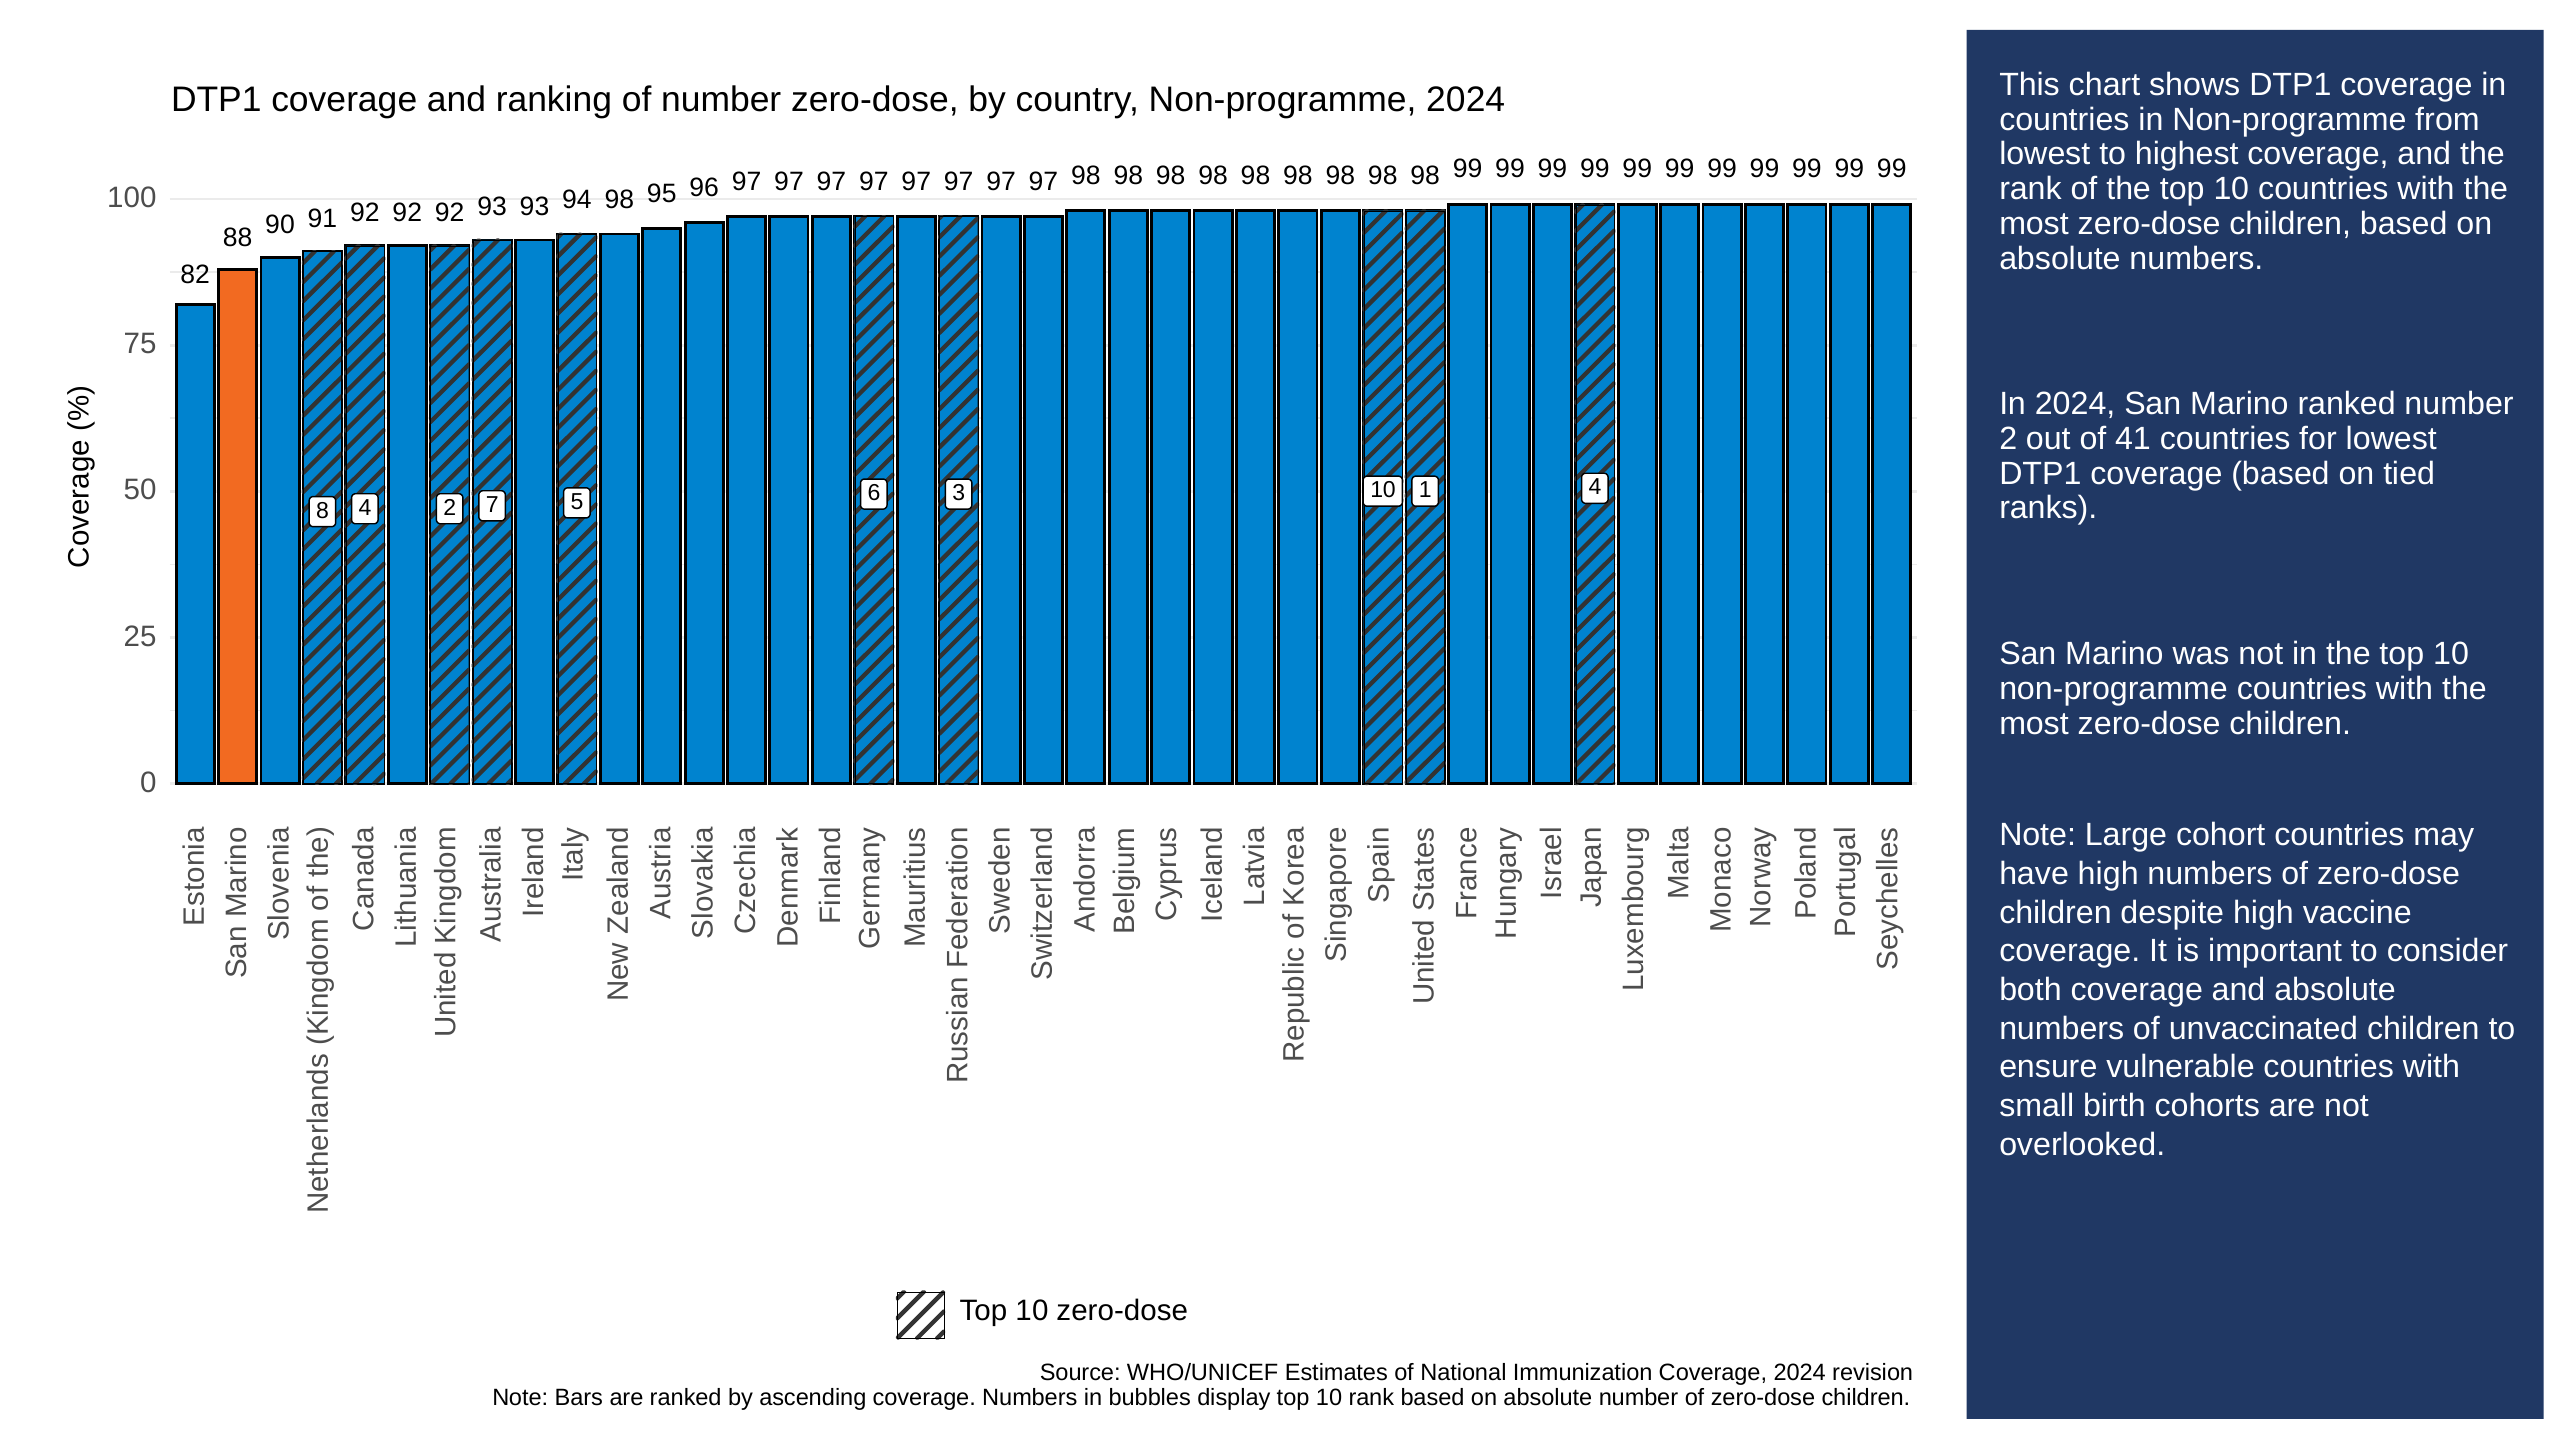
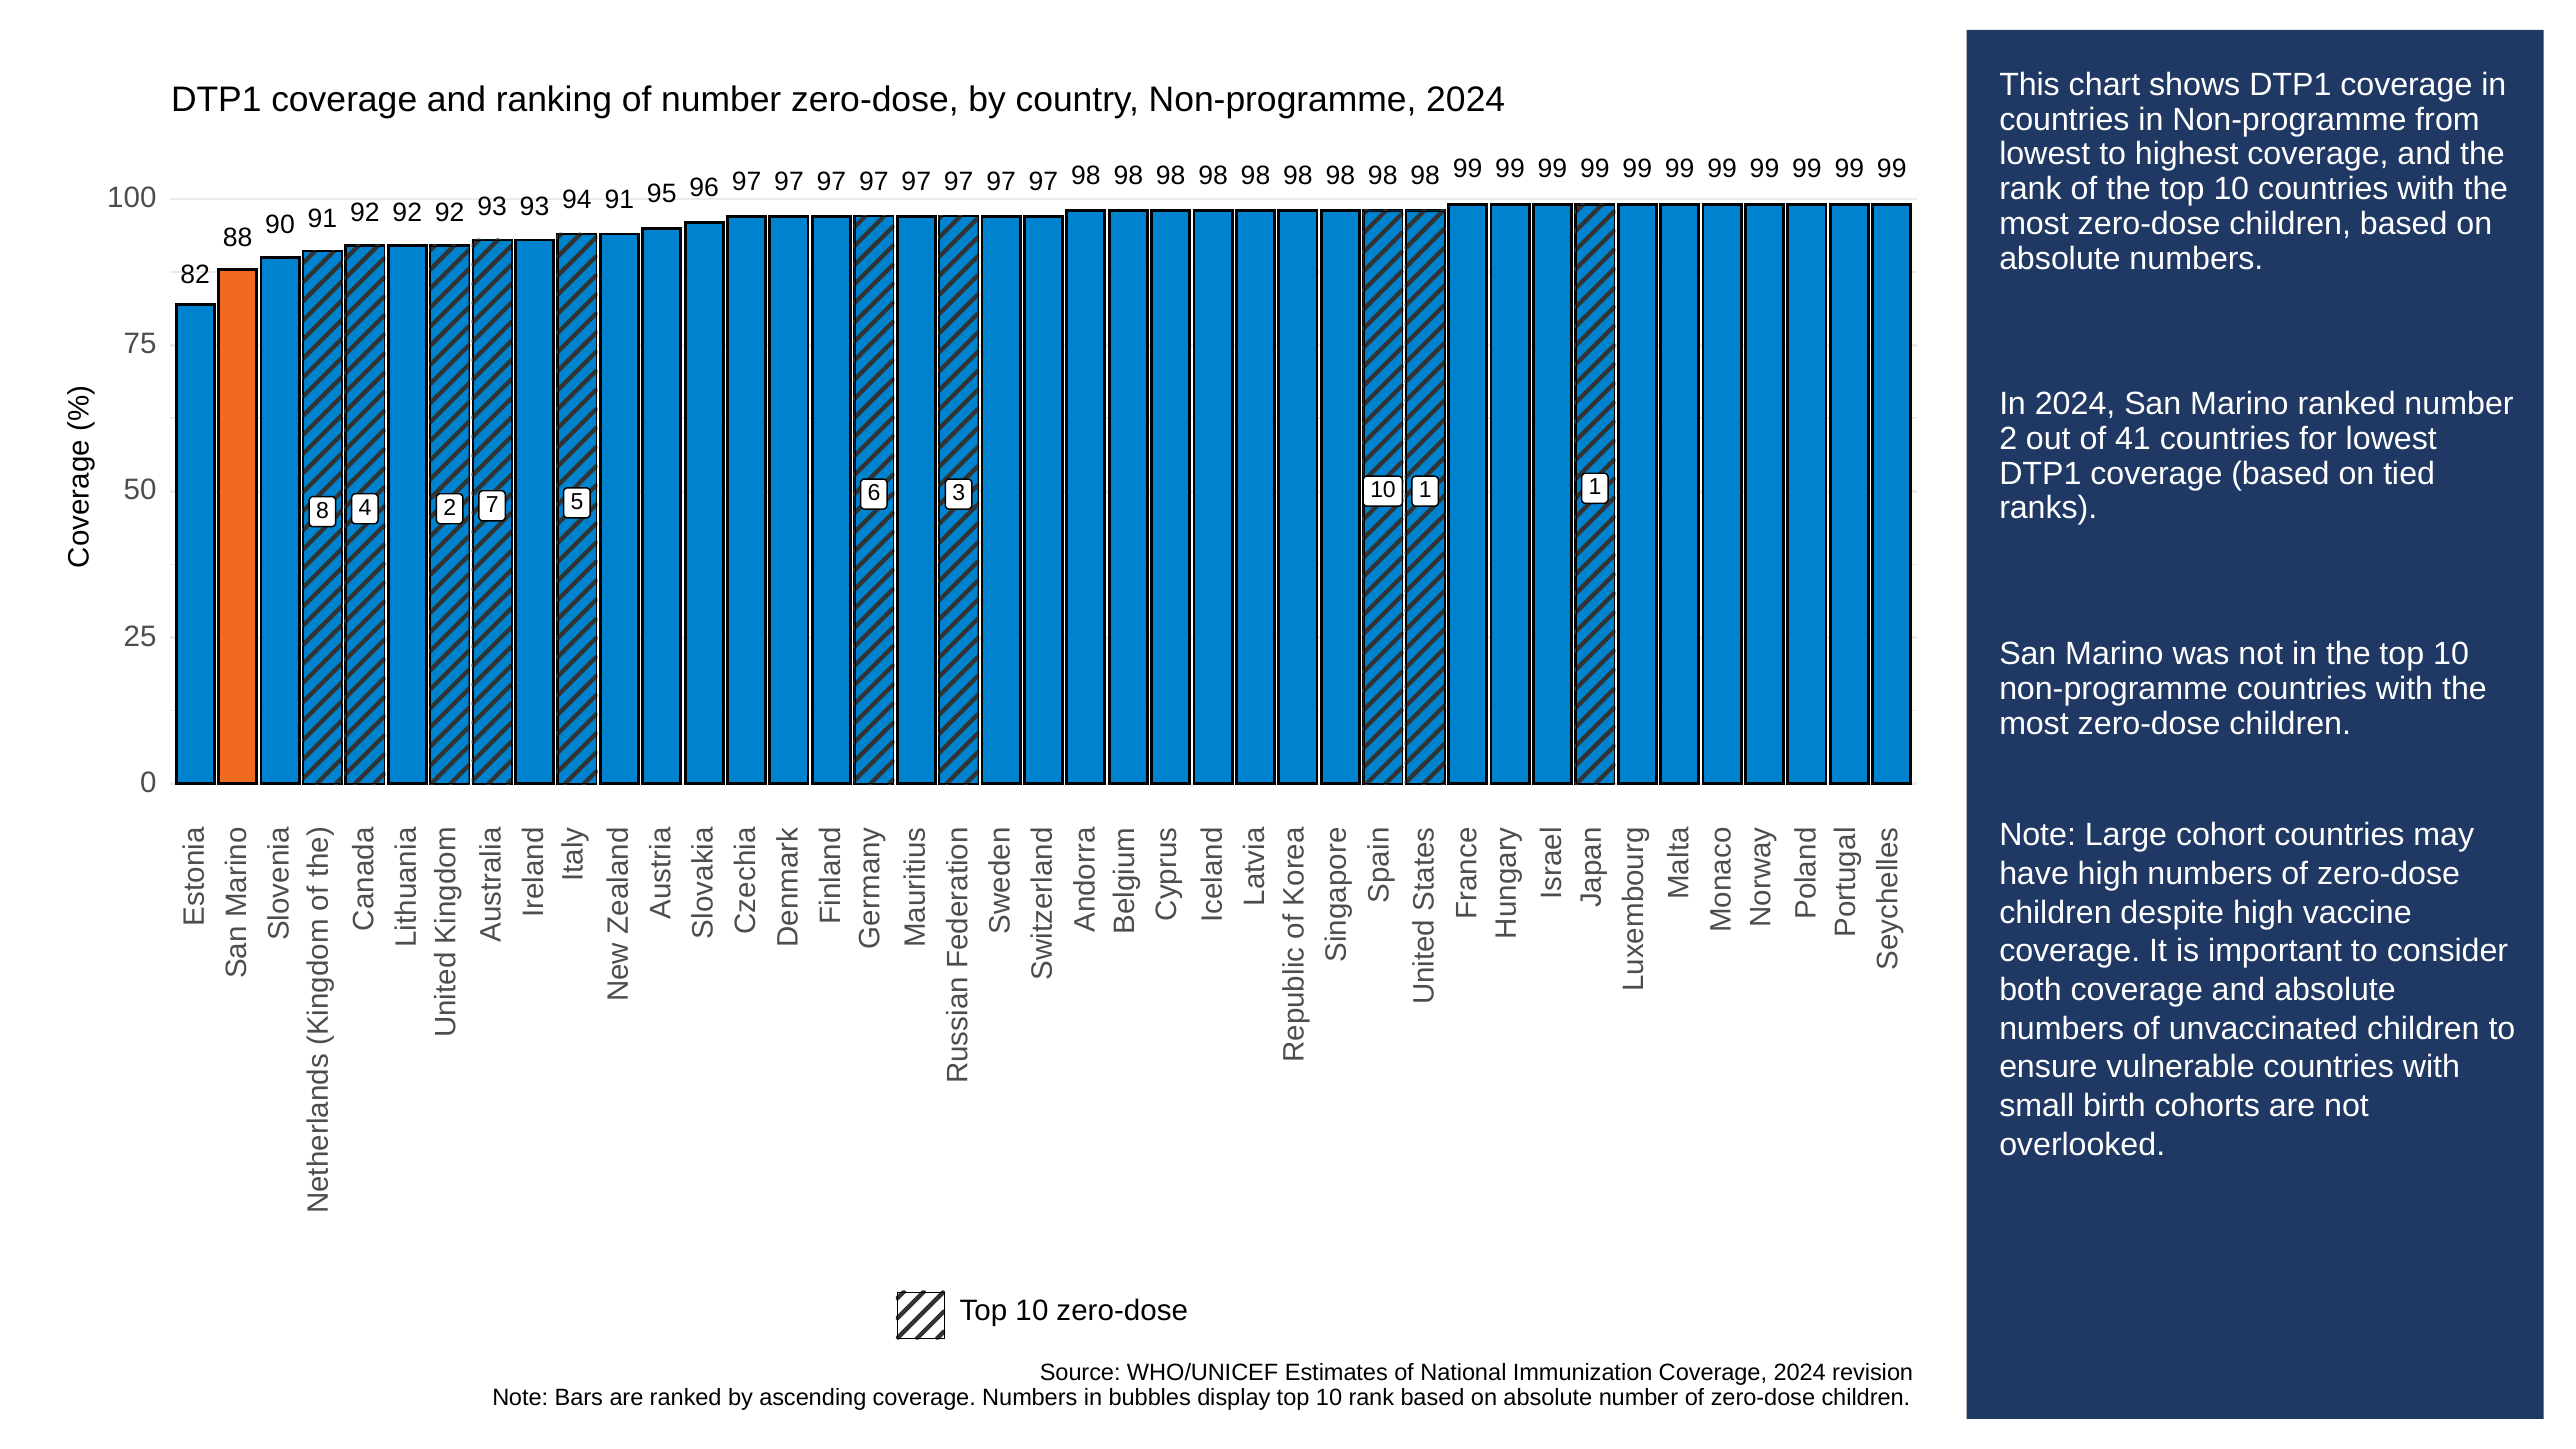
94 98: 98 -> 91 (619, 200)
10 4: 4 -> 1 (1595, 487)
